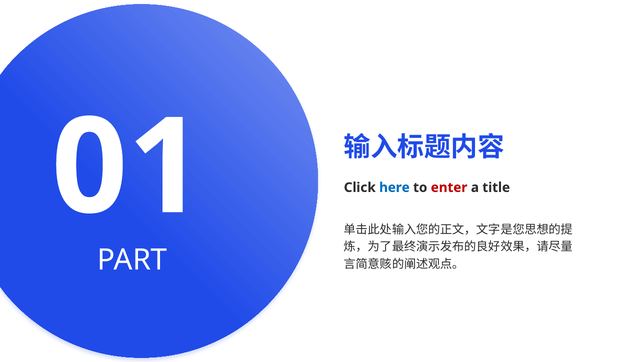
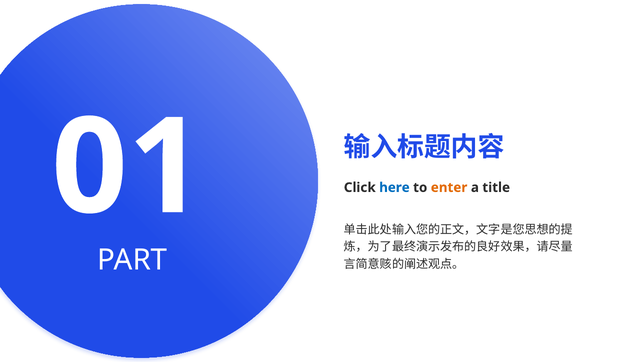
enter colour: red -> orange (449, 187)
